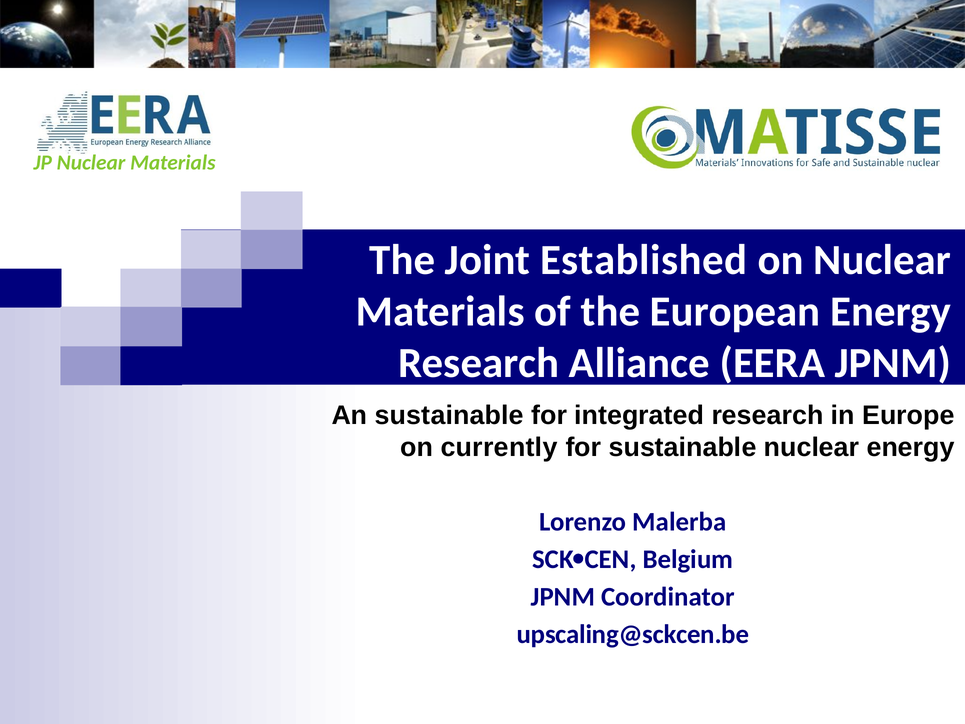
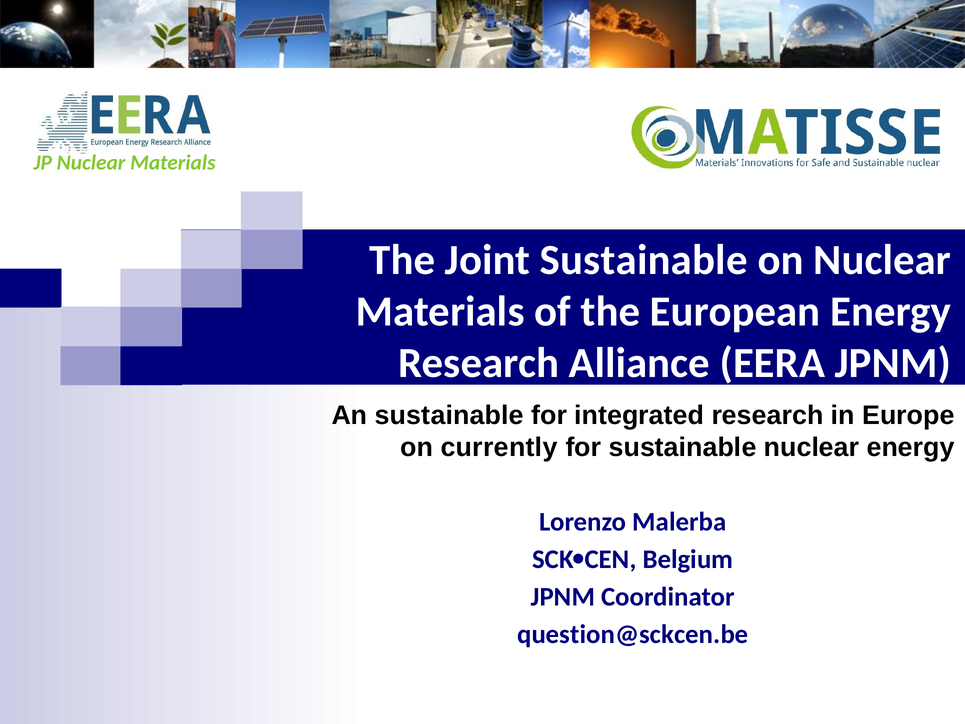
Joint Established: Established -> Sustainable (644, 260)
upscaling@sckcen.be: upscaling@sckcen.be -> question@sckcen.be (633, 634)
